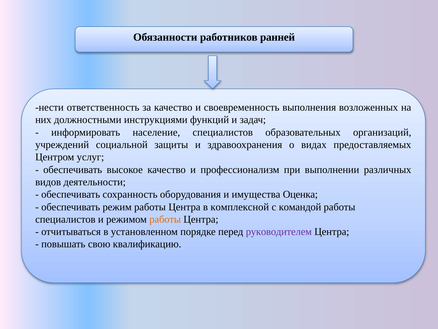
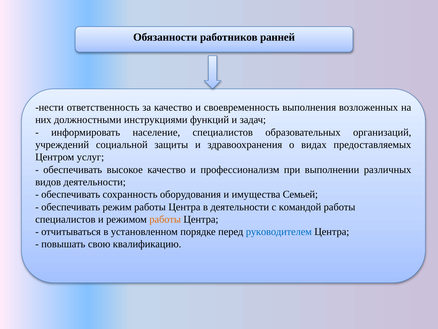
Оценка: Оценка -> Семьей (300, 194)
в комплексной: комплексной -> деятельности (240, 207)
руководителем colour: purple -> blue (279, 231)
